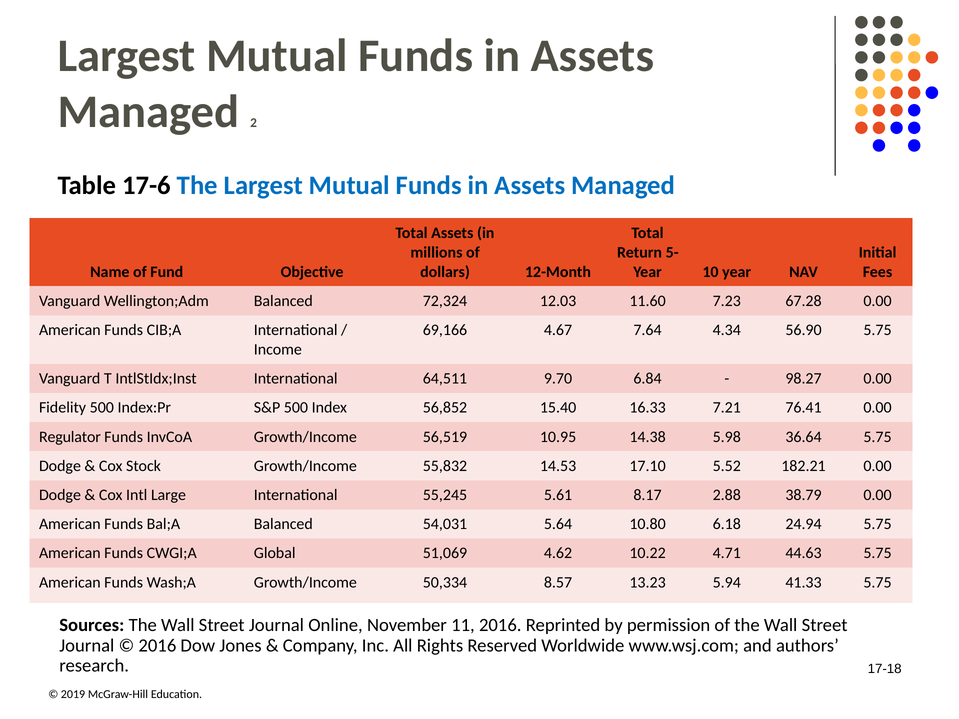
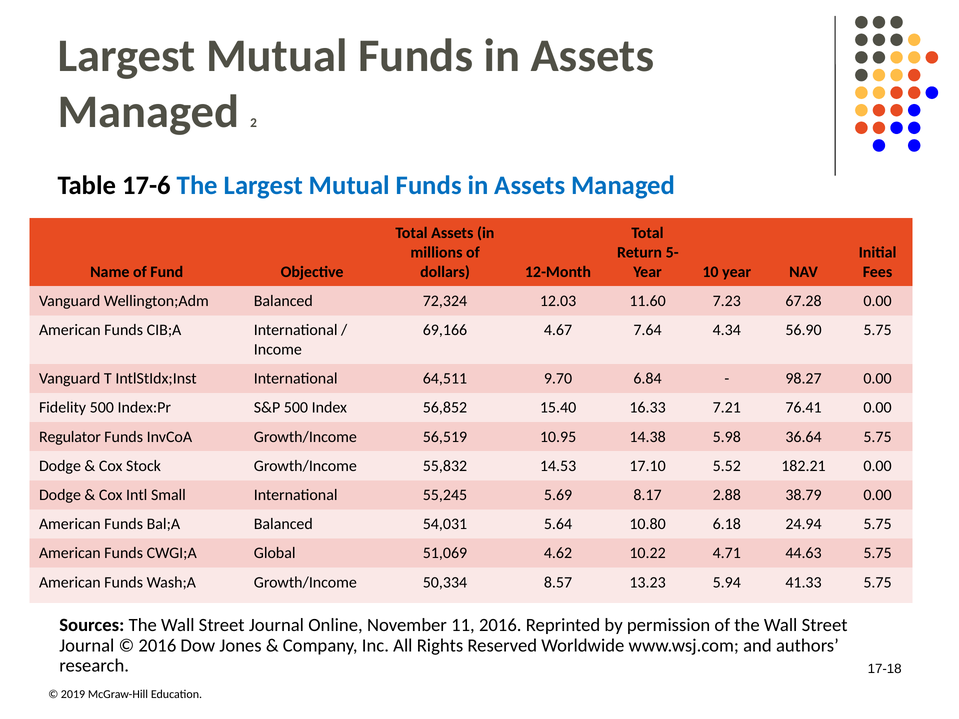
Large: Large -> Small (168, 495)
5.61: 5.61 -> 5.69 (558, 495)
